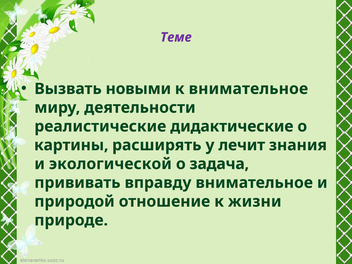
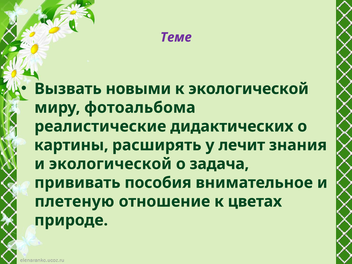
к внимательное: внимательное -> экологической (249, 89)
деятельности: деятельности -> фотоальбома (140, 108)
дидактические: дидактические -> дидактических (232, 126)
вправду: вправду -> пособия (158, 183)
природой: природой -> плетеную (74, 201)
жизни: жизни -> цветах (255, 201)
